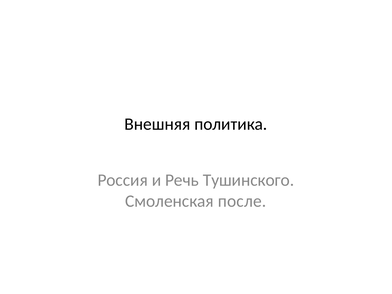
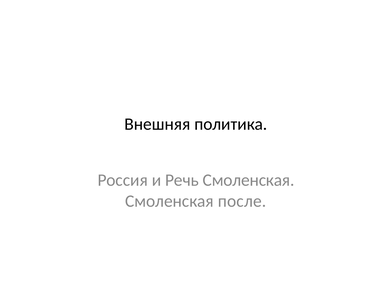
Речь Тушинского: Тушинского -> Смоленская (249, 180)
